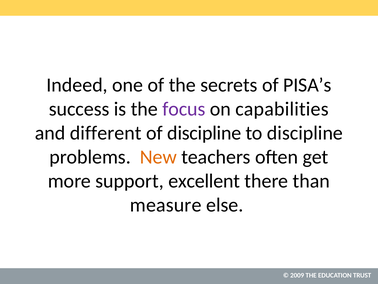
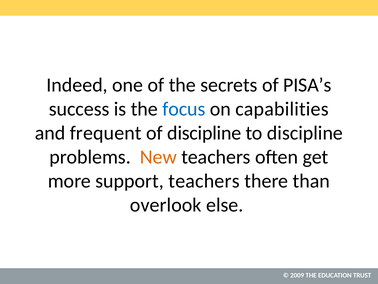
focus colour: purple -> blue (184, 109)
different: different -> frequent (106, 133)
support excellent: excellent -> teachers (204, 181)
measure: measure -> overlook (166, 205)
